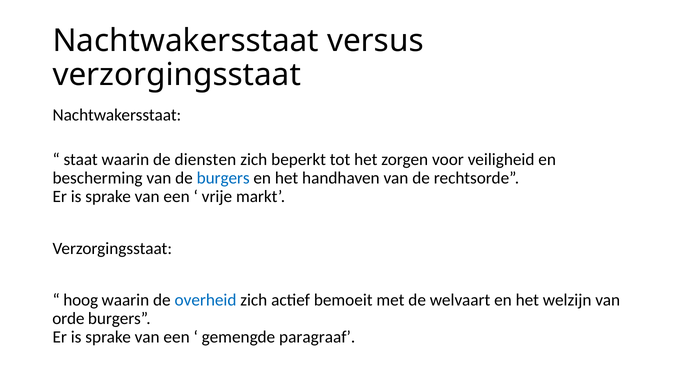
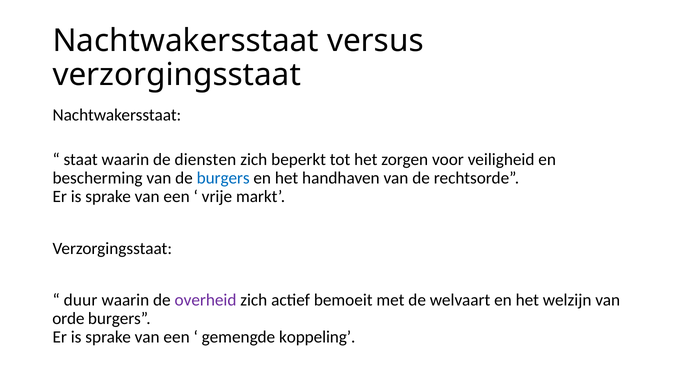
hoog: hoog -> duur (81, 300)
overheid colour: blue -> purple (206, 300)
paragraaf: paragraaf -> koppeling (317, 337)
